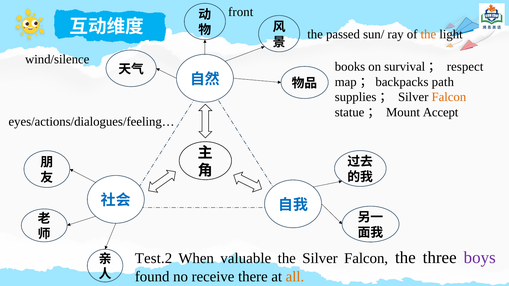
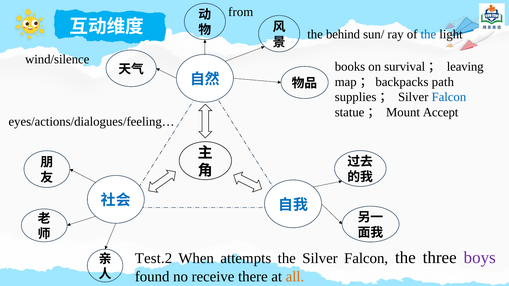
front: front -> from (241, 12)
passed: passed -> behind (343, 34)
the colour: orange -> blue (428, 34)
respect: respect -> leaving (465, 67)
Falcon colour: orange -> blue (449, 97)
valuable: valuable -> attempts (246, 259)
